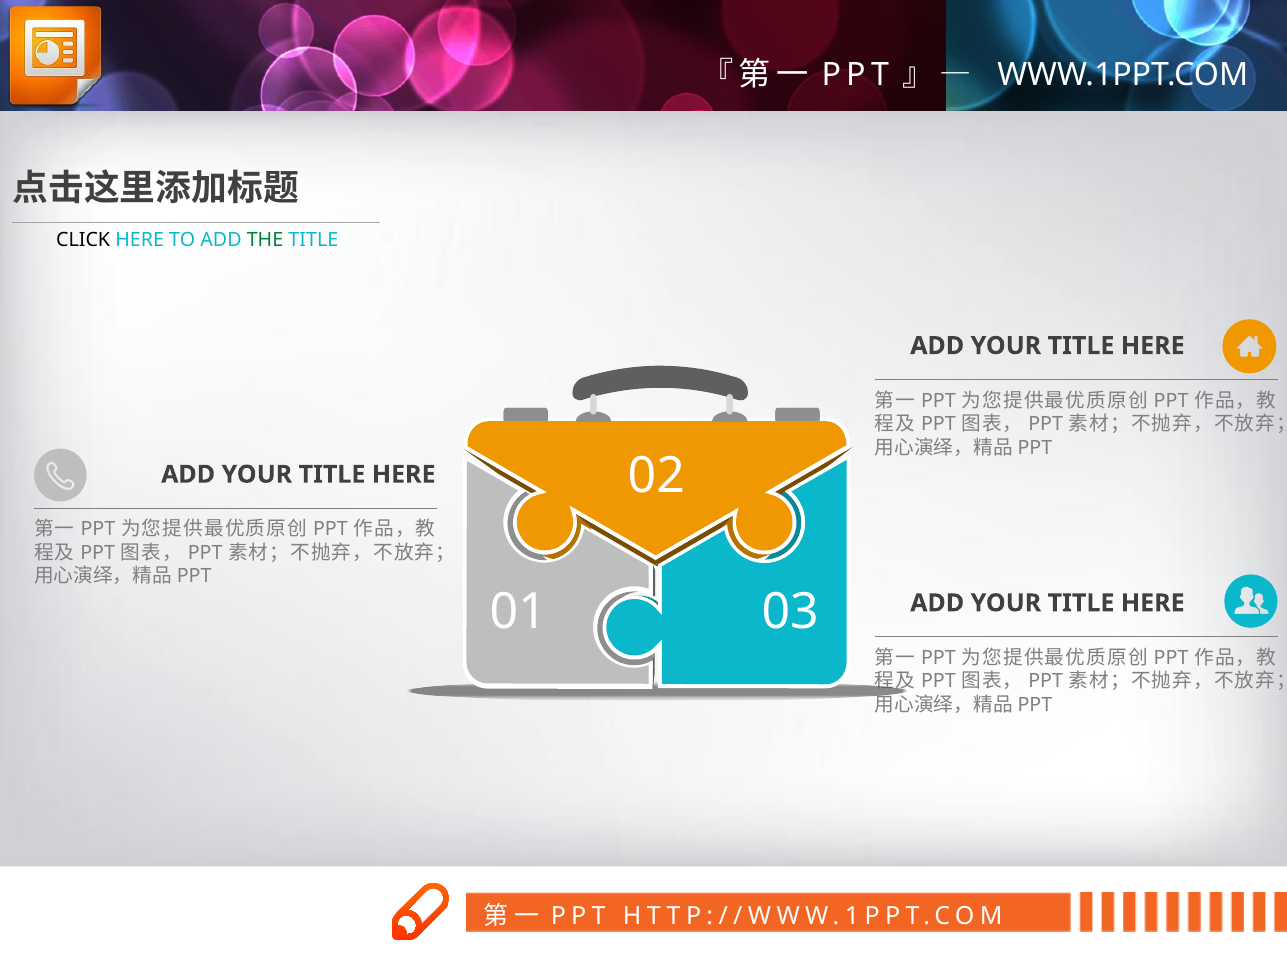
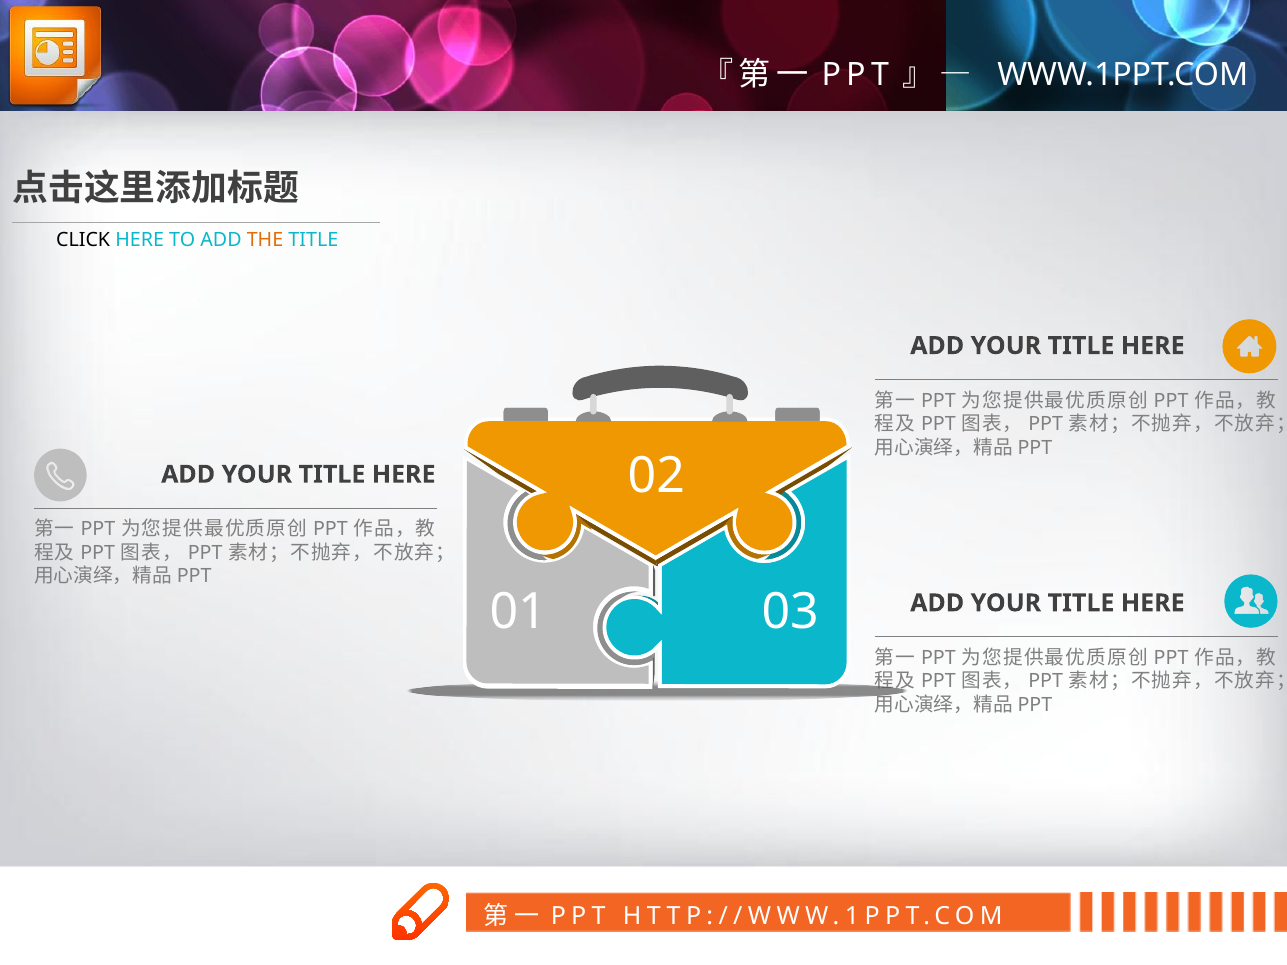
THE colour: green -> orange (265, 241)
